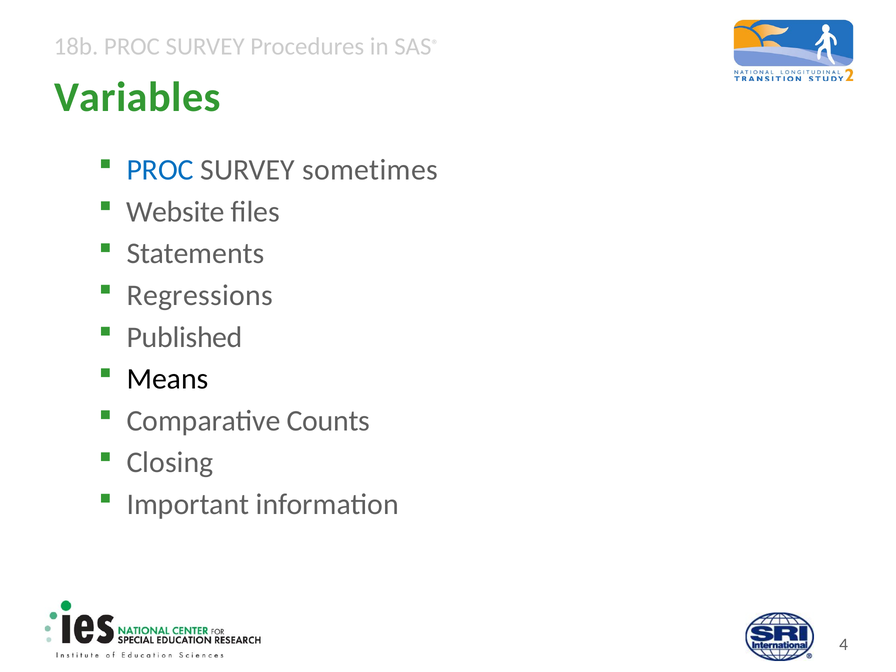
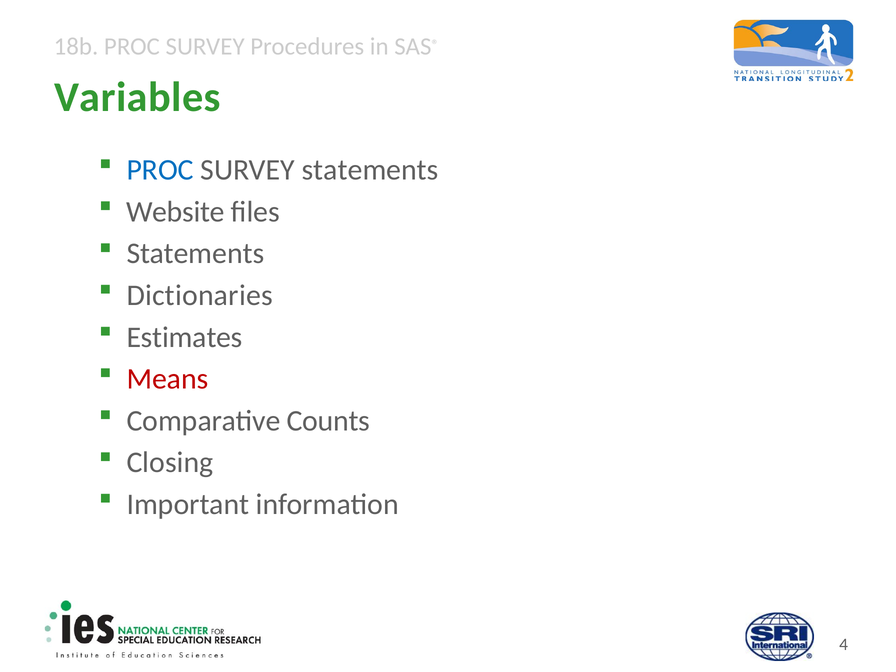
SURVEY sometimes: sometimes -> statements (370, 170)
Regressions: Regressions -> Dictionaries (200, 295)
Published: Published -> Estimates (185, 337)
Means colour: black -> red (168, 379)
